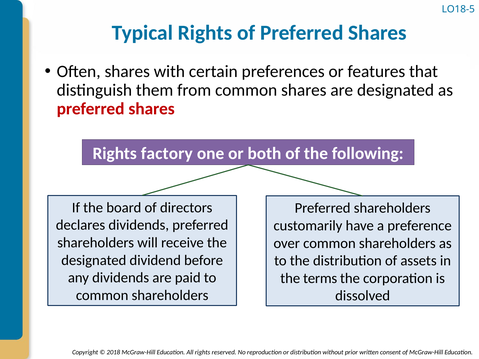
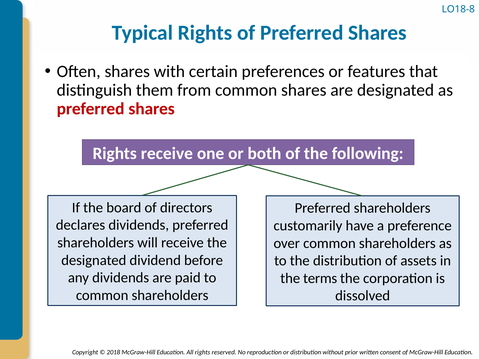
LO18-5: LO18-5 -> LO18-8 (458, 9)
Rights factory: factory -> receive (167, 153)
